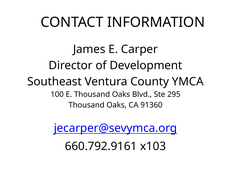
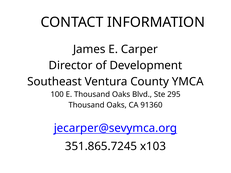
660.792.9161: 660.792.9161 -> 351.865.7245 (101, 146)
